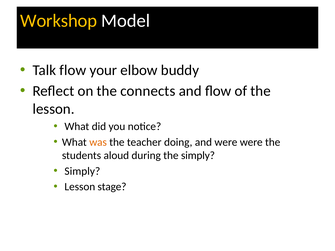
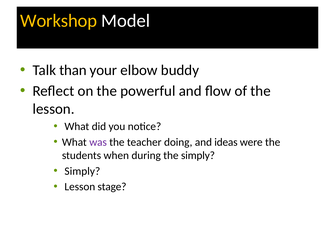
Talk flow: flow -> than (73, 70)
connects: connects -> powerful (148, 91)
was colour: orange -> purple (98, 142)
and were: were -> ideas (226, 142)
aloud: aloud -> when (116, 156)
